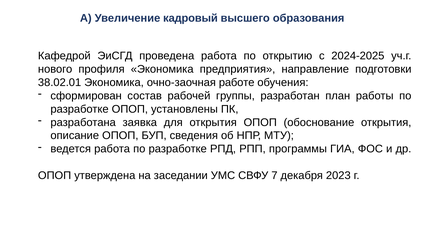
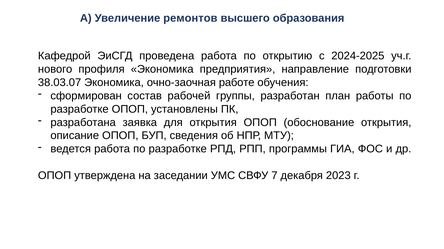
кадровый: кадровый -> ремонтов (190, 18)
38.02.01: 38.02.01 -> 38.03.07 (60, 83)
